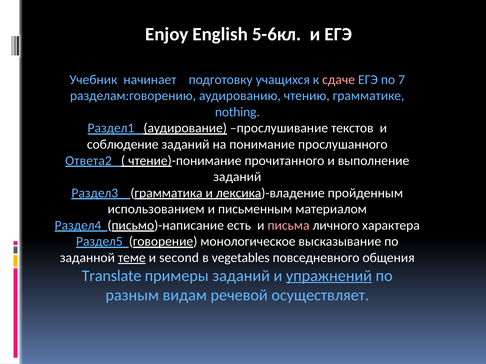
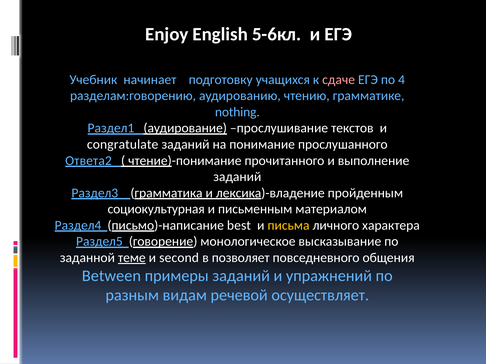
7: 7 -> 4 (402, 80)
соблюдение: соблюдение -> congratulate (123, 145)
использованием: использованием -> социокультурная (156, 209)
есть: есть -> best (239, 226)
письма colour: pink -> yellow (289, 226)
vegetables: vegetables -> позволяет (241, 258)
Translate: Translate -> Between (111, 276)
упражнений underline: present -> none (329, 276)
